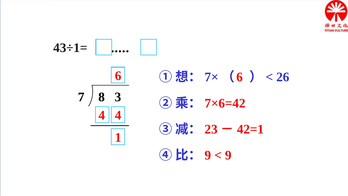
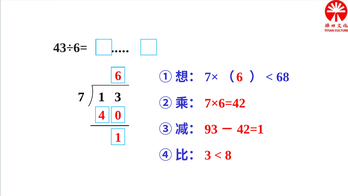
43÷1=: 43÷1= -> 43÷6= (70, 48)
26: 26 -> 68 (283, 77)
7 8: 8 -> 1 (102, 97)
4 4: 4 -> 0 (118, 115)
23: 23 -> 93 (211, 129)
9: 9 -> 3 (208, 155)
9: 9 -> 8 (228, 155)
